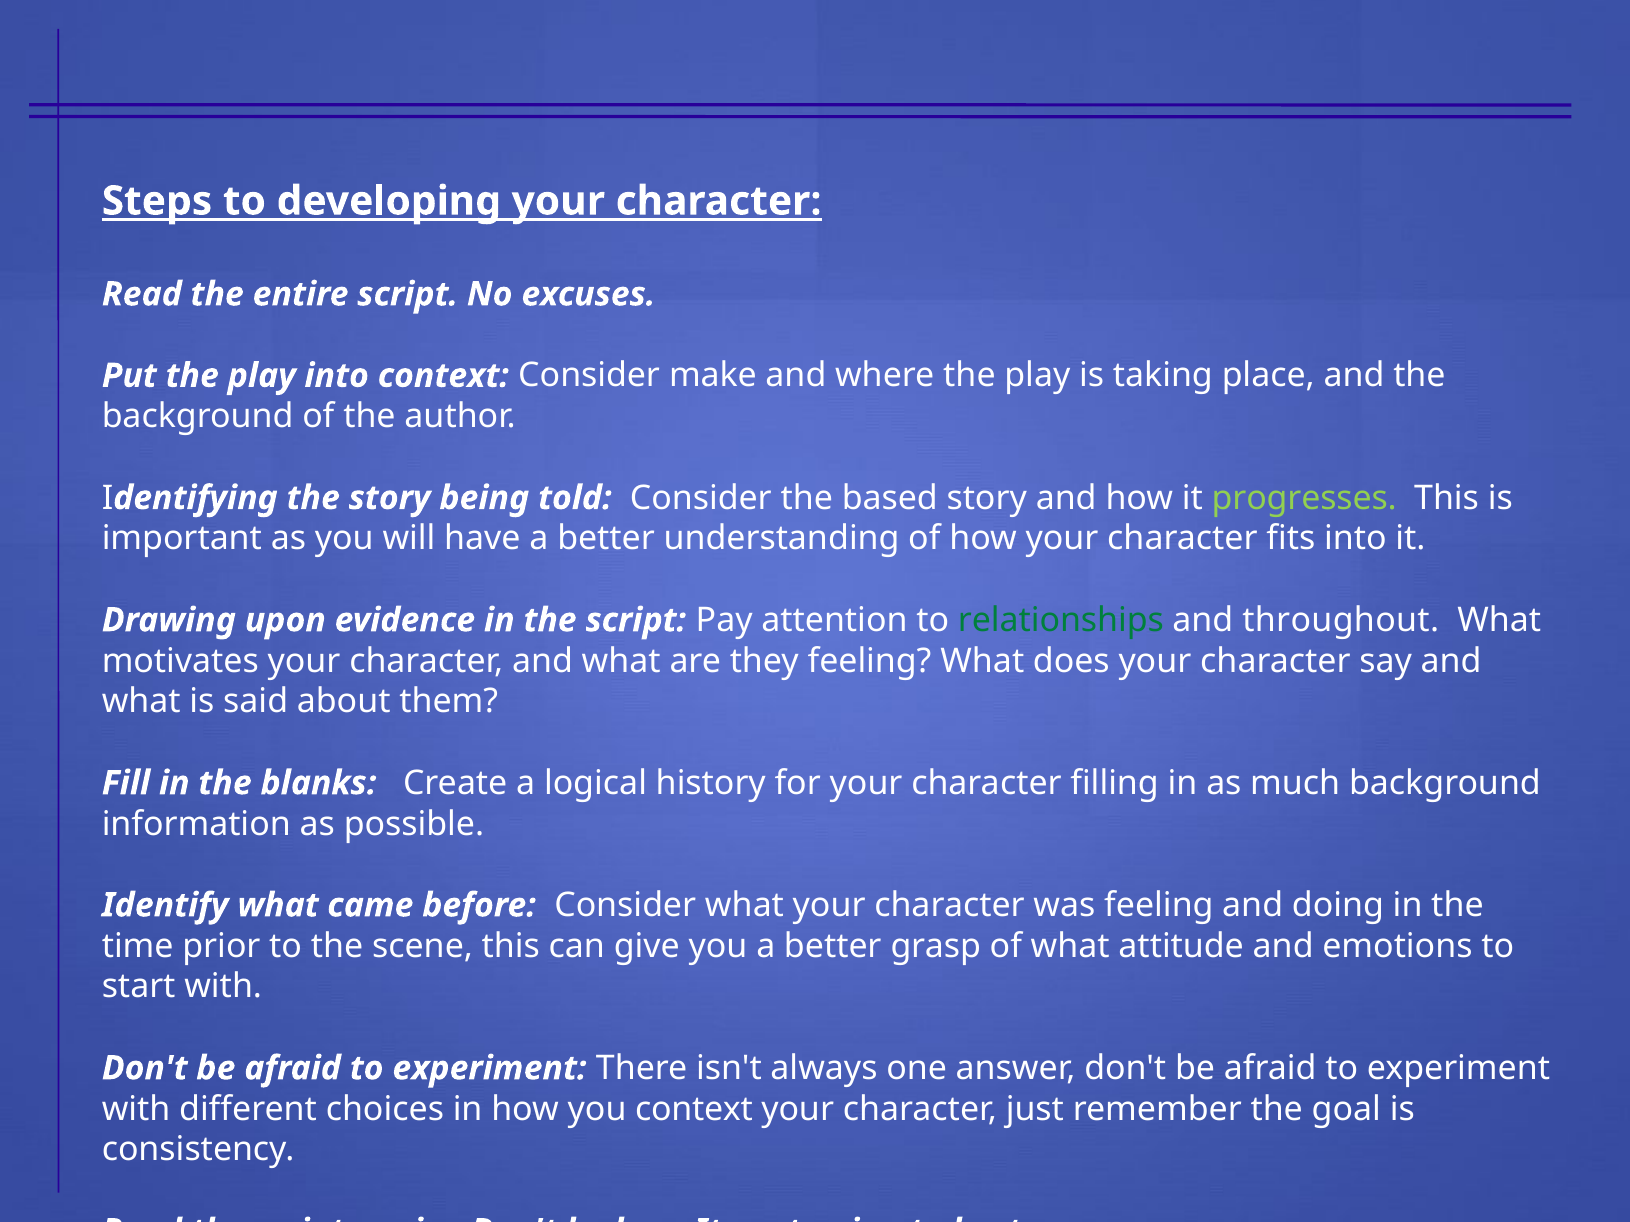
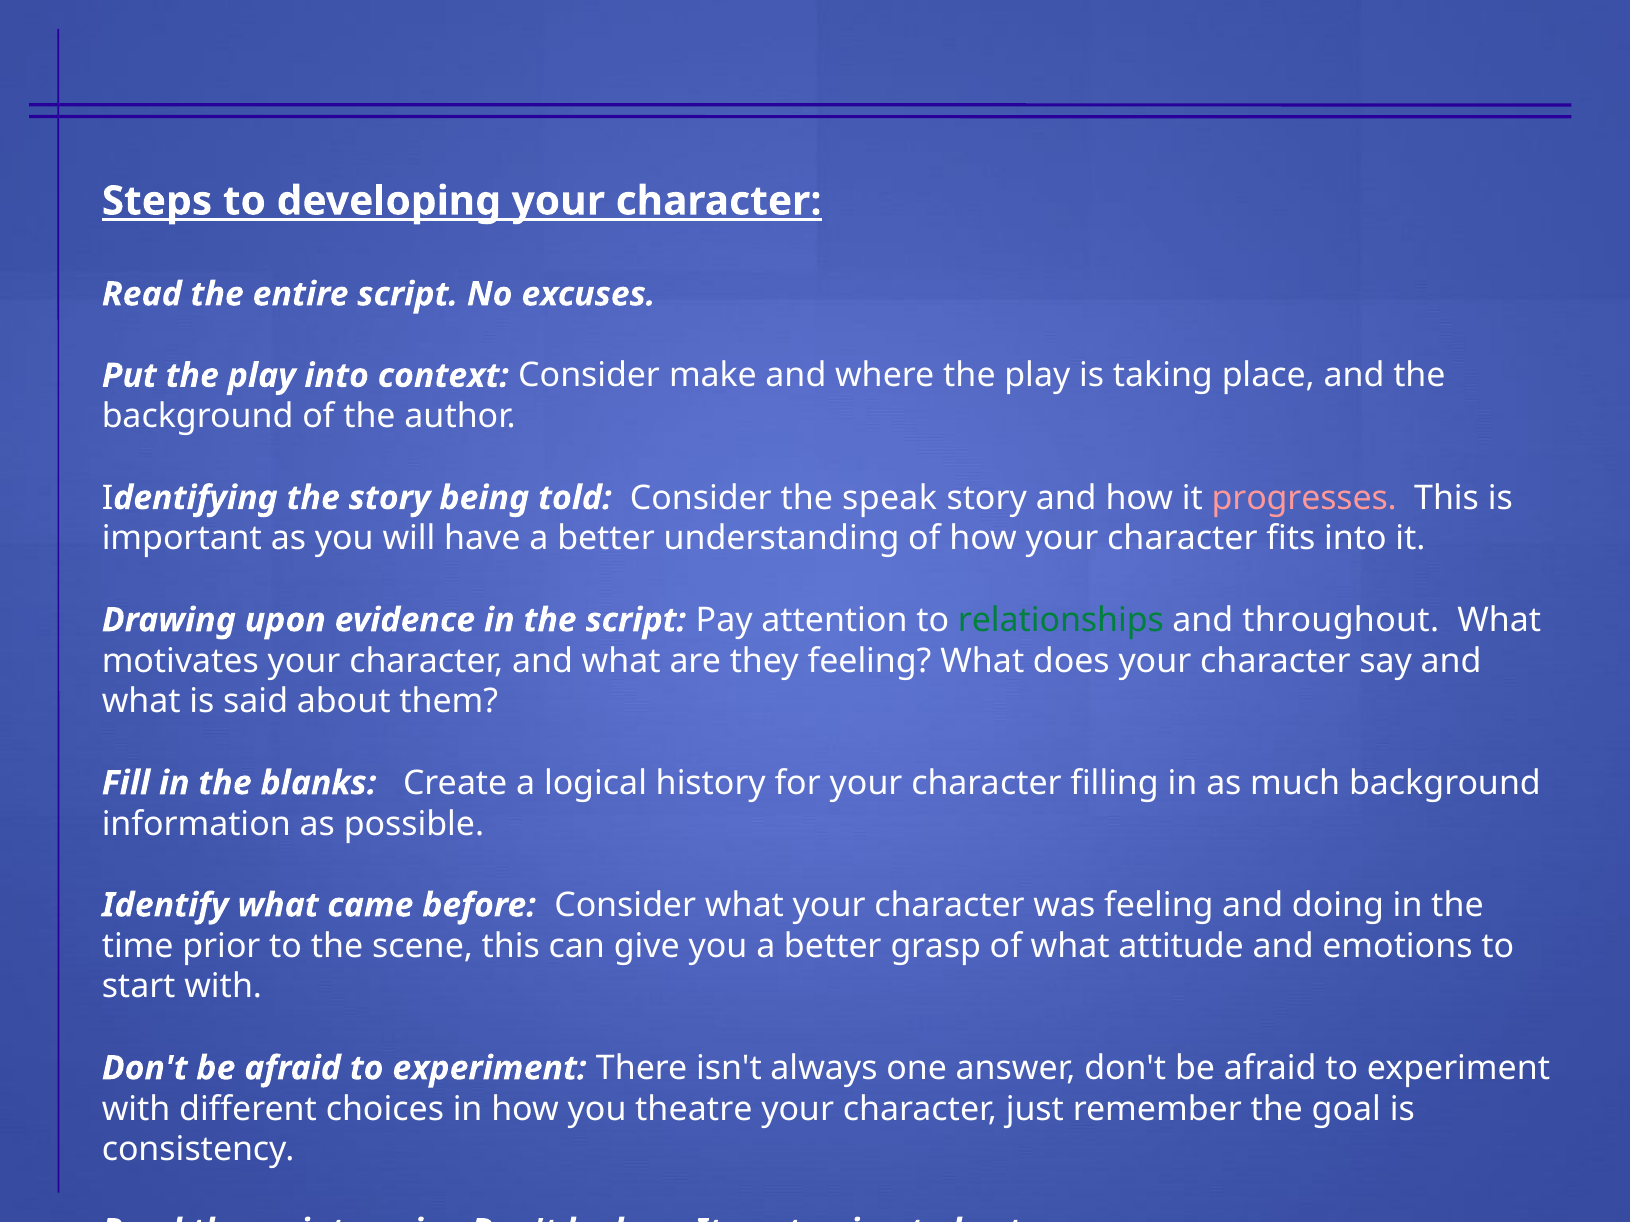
based: based -> speak (890, 498)
progresses colour: light green -> pink (1304, 498)
you context: context -> theatre (694, 1109)
